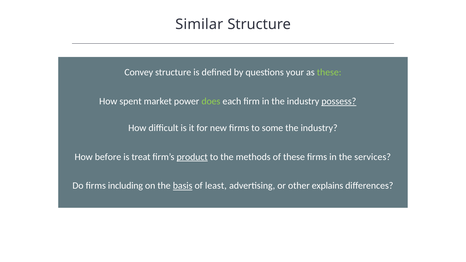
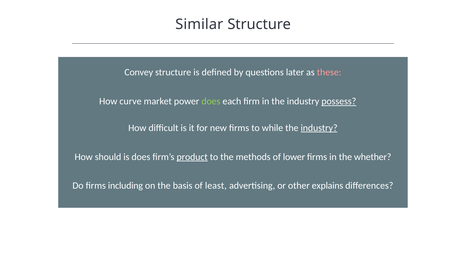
your: your -> later (295, 72)
these colour: light green -> pink (329, 72)
spent: spent -> curve (131, 101)
some: some -> while (272, 128)
industry underline: none -> present (319, 128)
before: before -> should (108, 157)
is treat: treat -> does (141, 157)
of these: these -> lower (294, 157)
services: services -> whether (373, 157)
basis underline: present -> none (183, 186)
